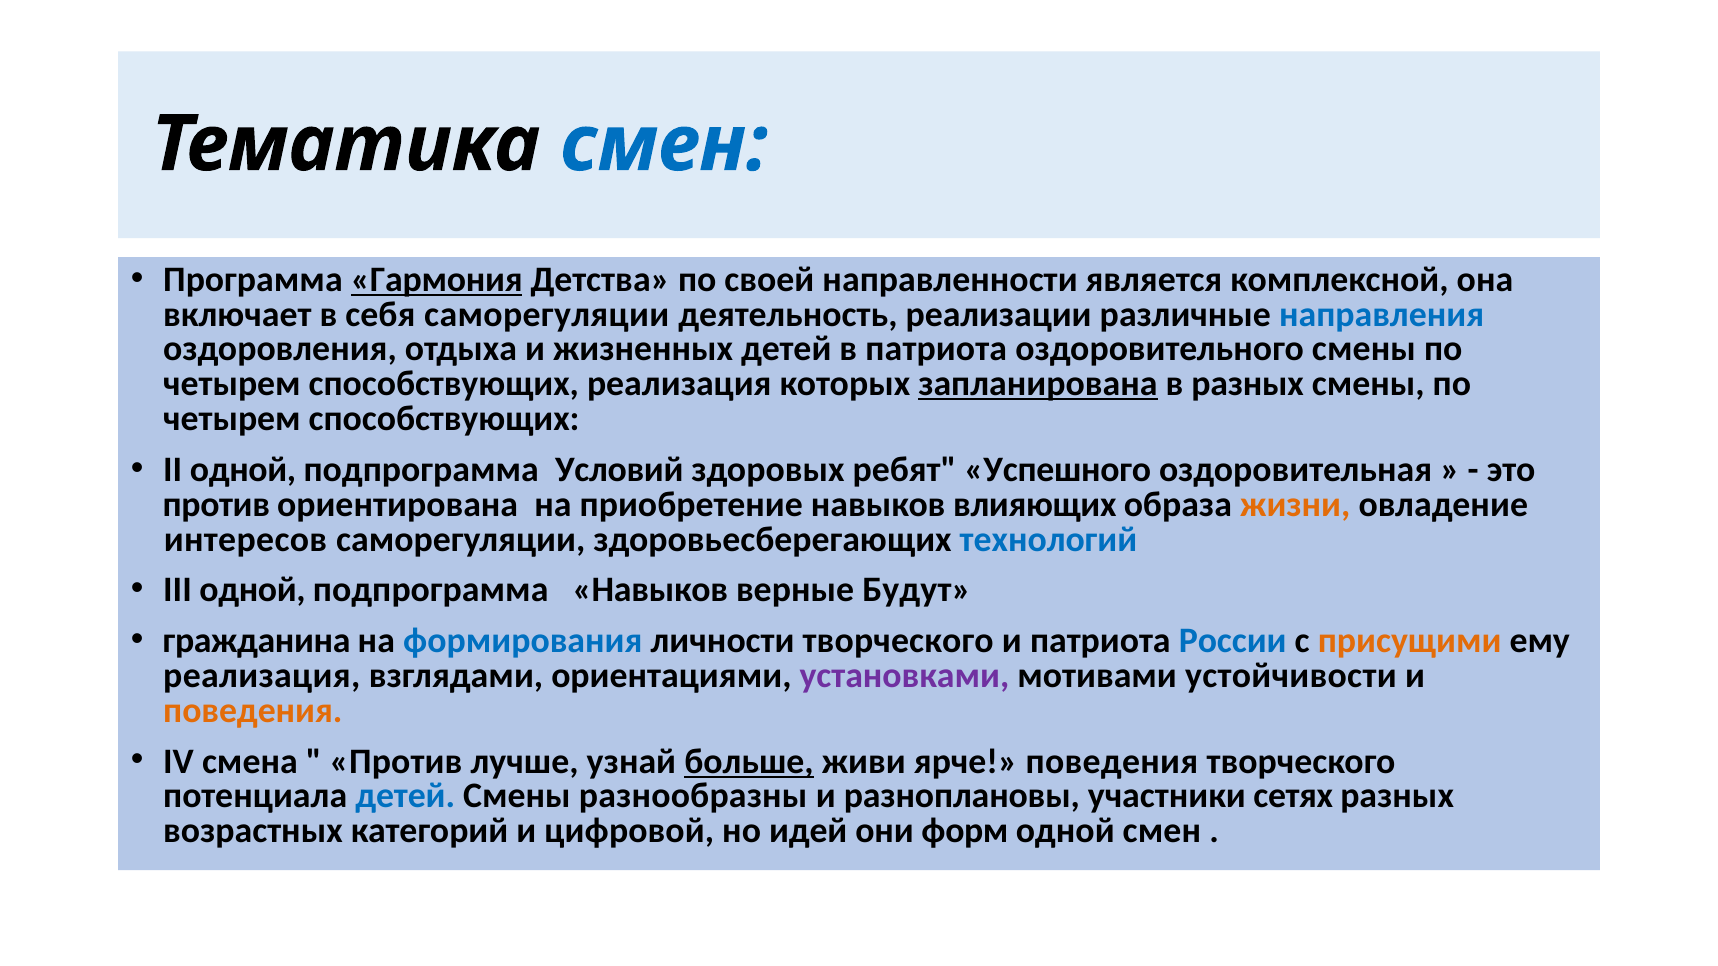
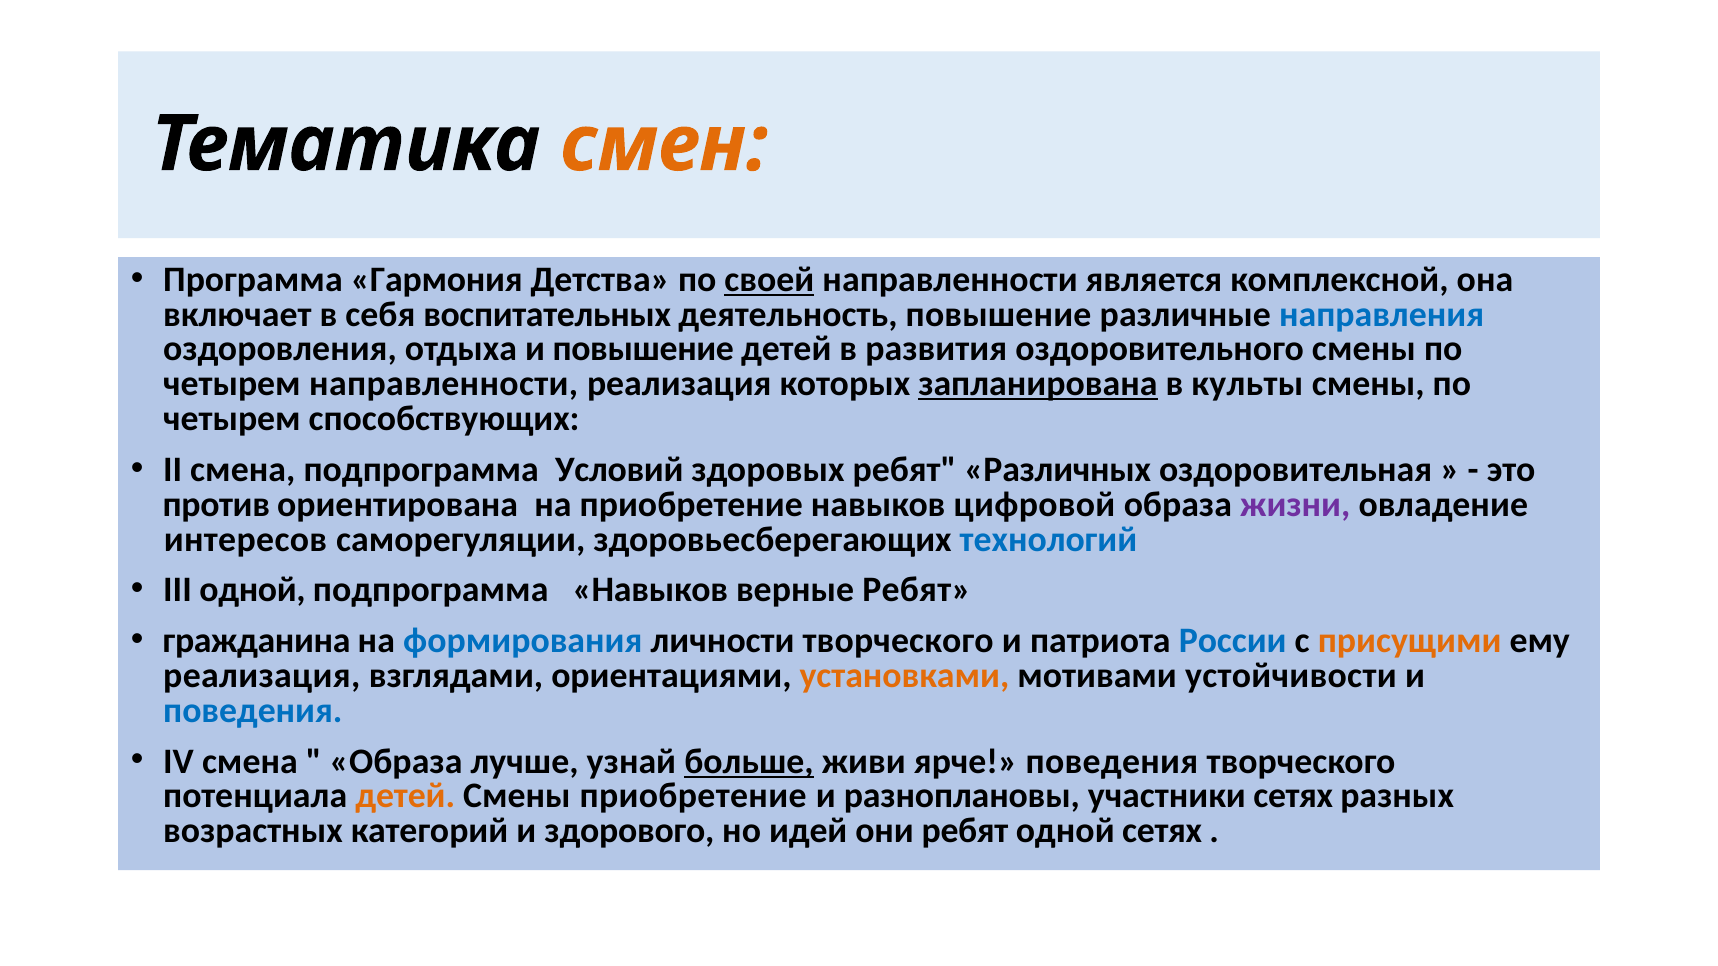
смен colour: blue -> orange (665, 144)
Гармония underline: present -> none (437, 280)
своей underline: none -> present (769, 280)
себя саморегуляции: саморегуляции -> воспитательных (547, 315)
деятельность реализации: реализации -> повышение (999, 315)
и жизненных: жизненных -> повышение (643, 349)
в патриота: патриота -> развития (936, 349)
способствующих: способствующих -> направленности (444, 384)
в разных: разных -> культы (1247, 384)
II одной: одной -> смена (243, 470)
Успешного: Успешного -> Различных (1058, 470)
влияющих: влияющих -> цифровой (1034, 505)
жизни colour: orange -> purple (1295, 505)
верные Будут: Будут -> Ребят (917, 590)
установками colour: purple -> orange (904, 676)
поведения colour: orange -> blue (253, 711)
Против: Против -> Образа (396, 762)
детей colour: blue -> orange (405, 796)
Смены разнообразны: разнообразны -> приобретение (693, 796)
цифровой: цифровой -> здорового (629, 831)
они форм: форм -> ребят (965, 831)
одной смен: смен -> сетях (1162, 831)
